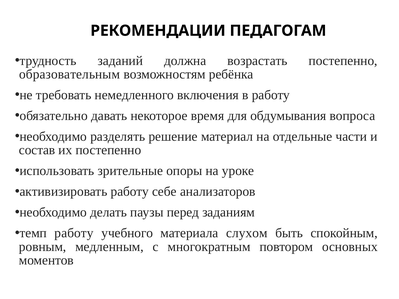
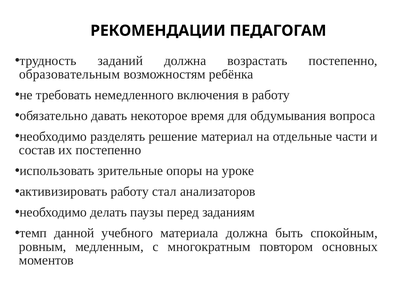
себе: себе -> стал (164, 192)
темп работу: работу -> данной (74, 233)
материала слухом: слухом -> должна (247, 233)
